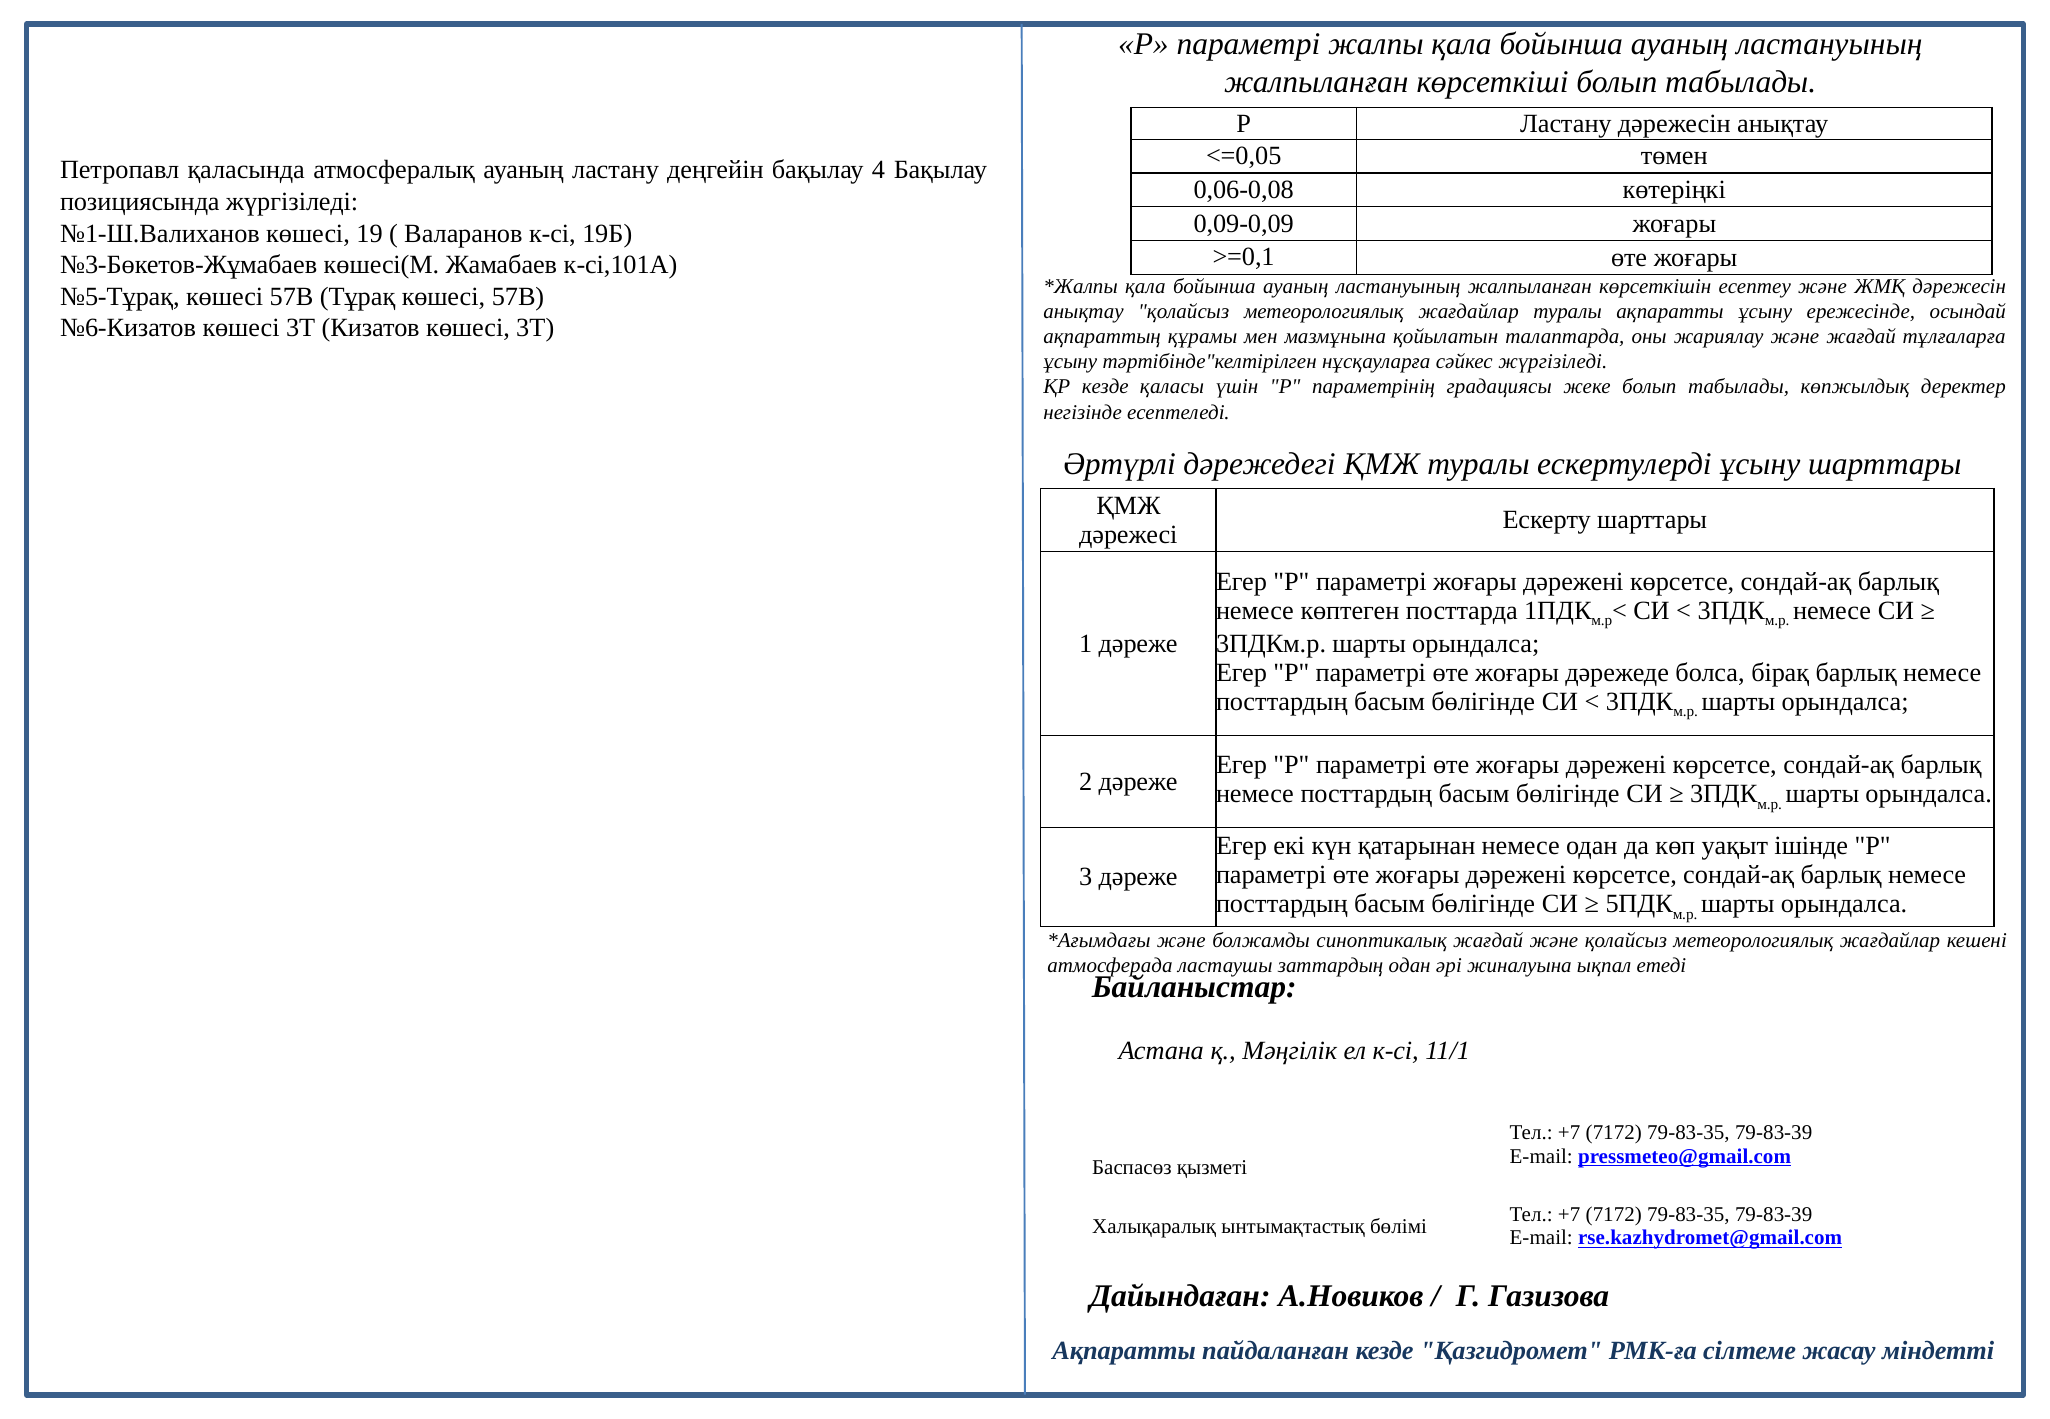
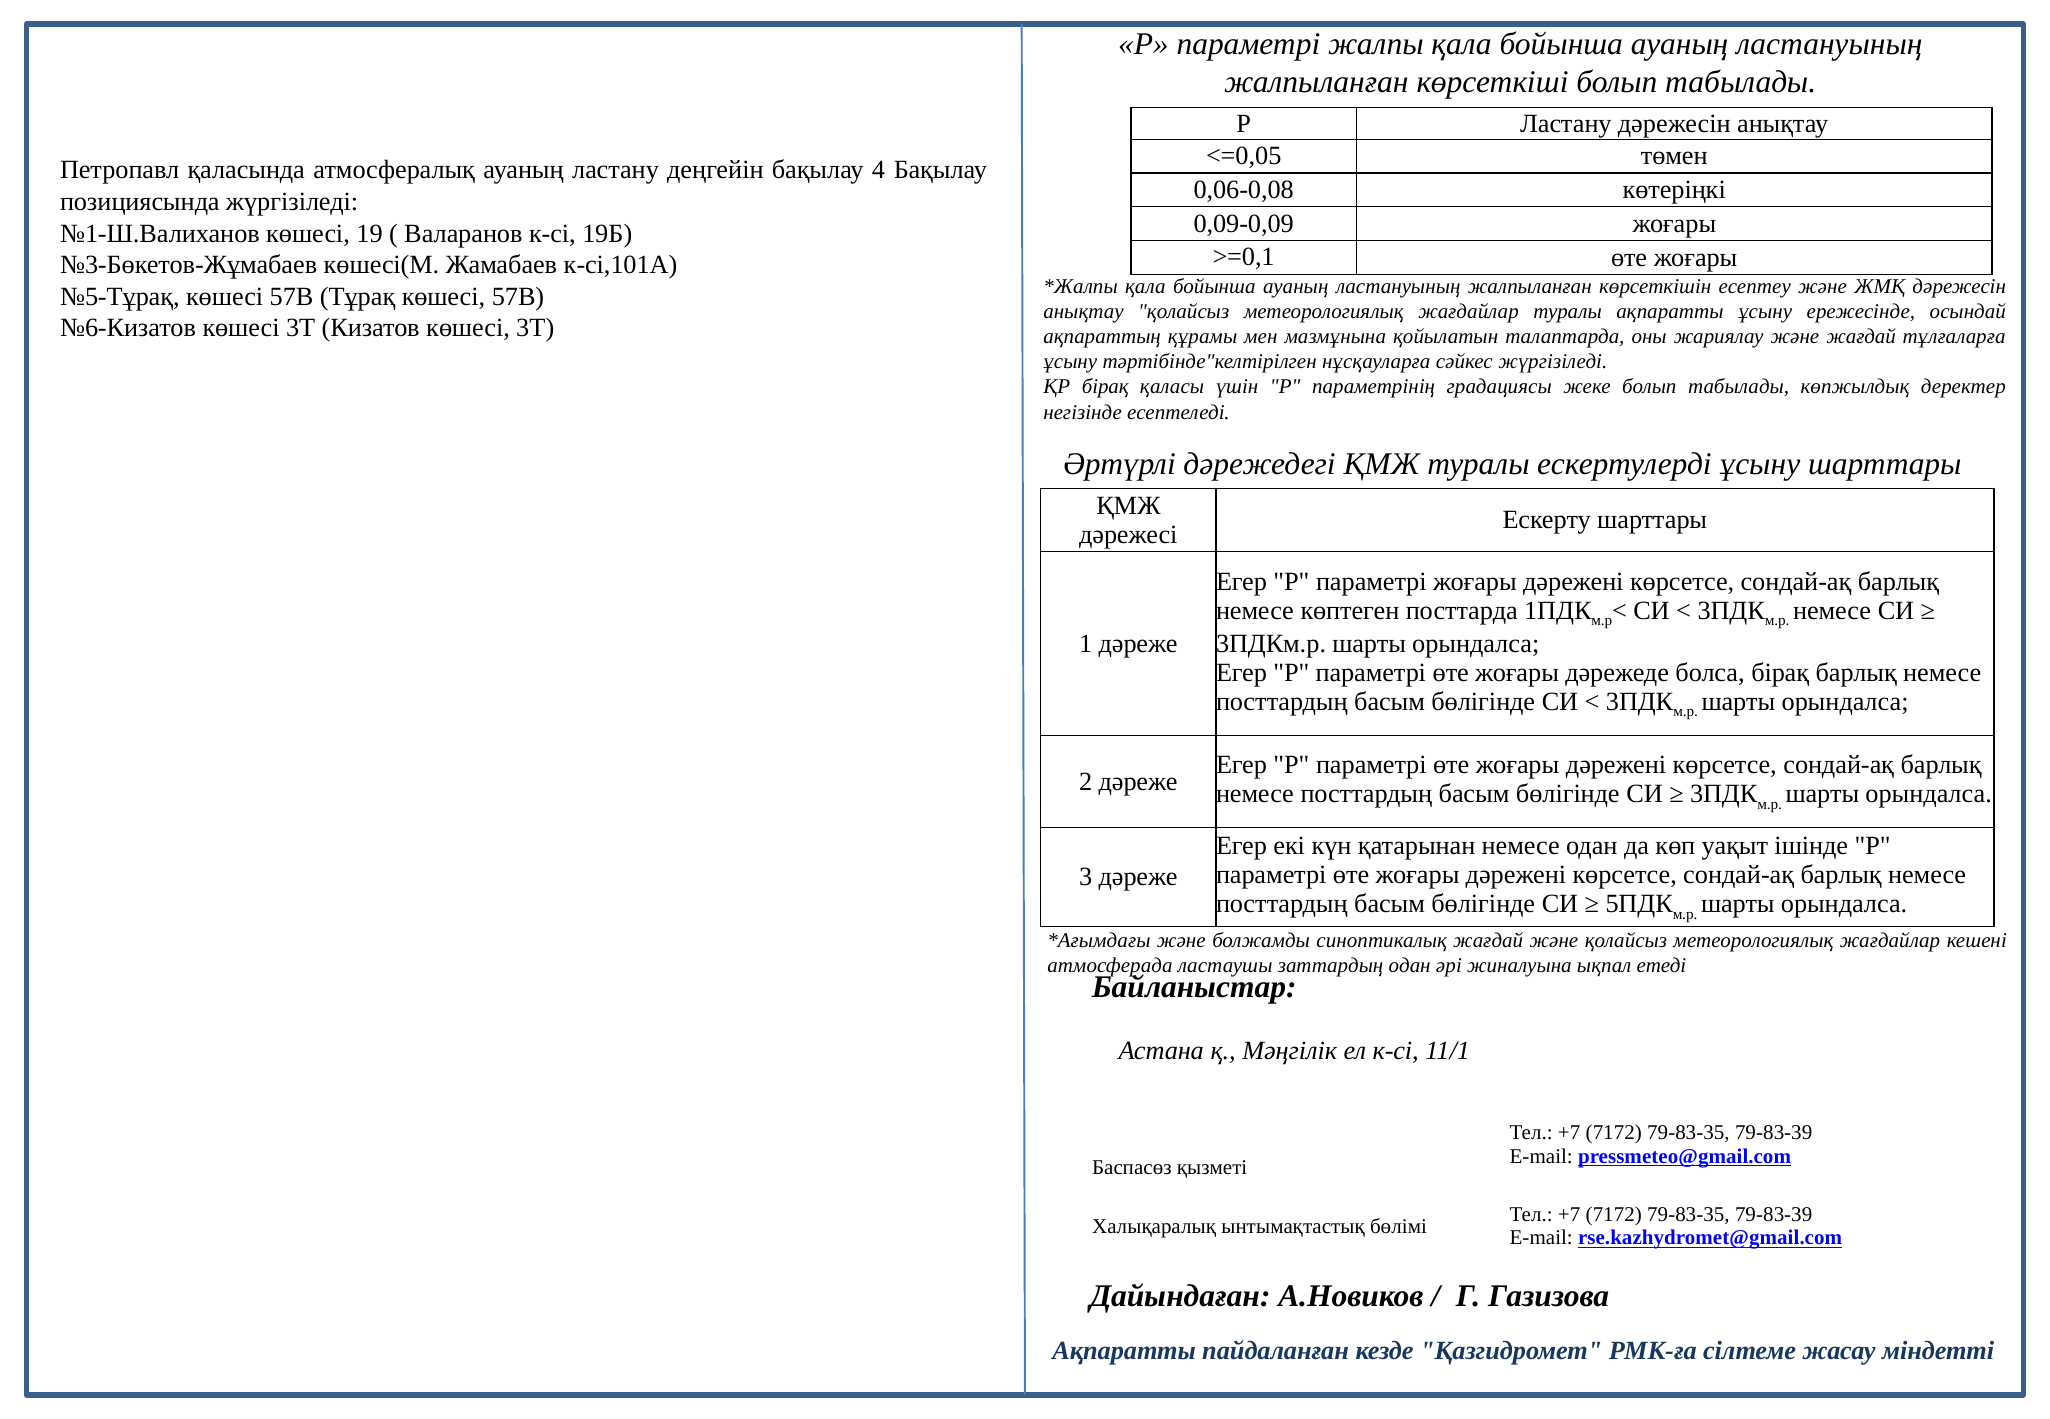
ҚР кезде: кезде -> бірақ (1105, 387)
